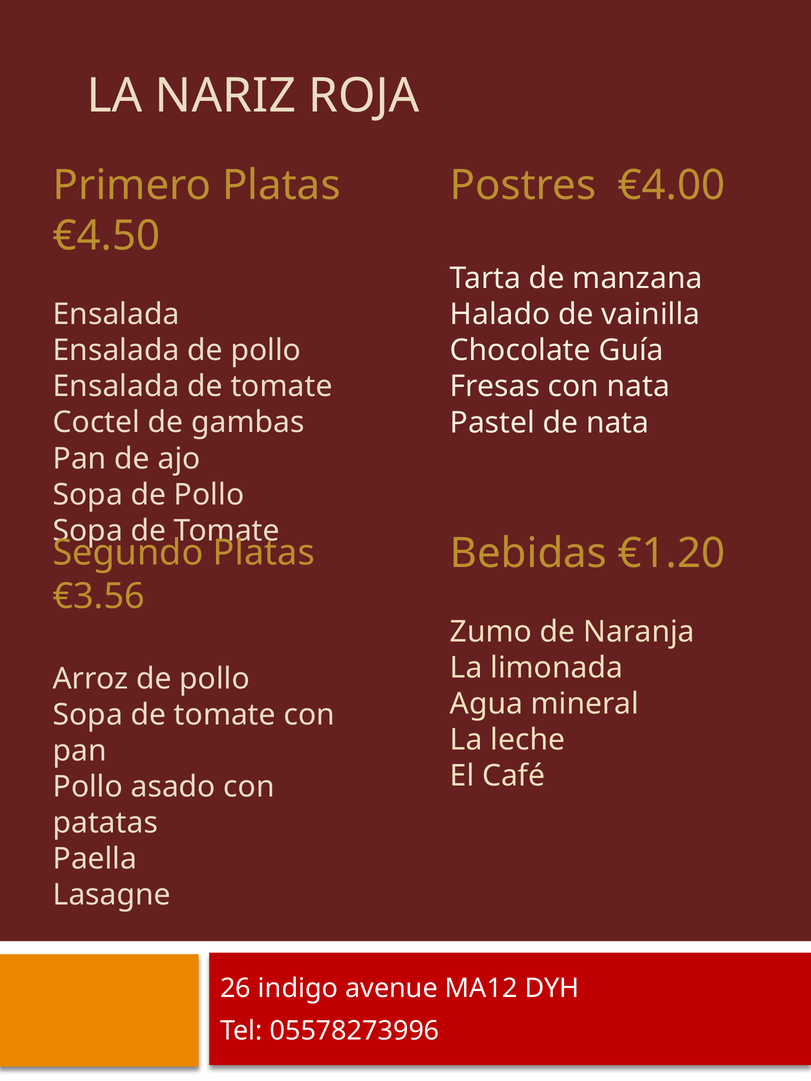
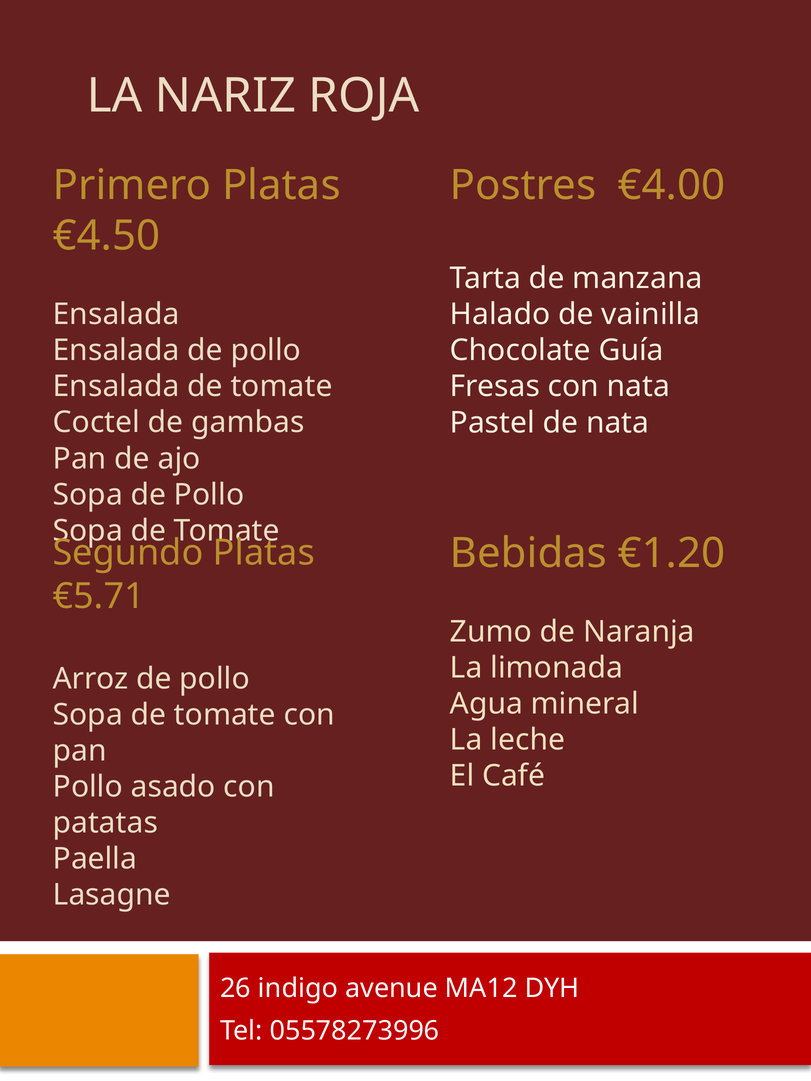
€3.56: €3.56 -> €5.71 (99, 596)
